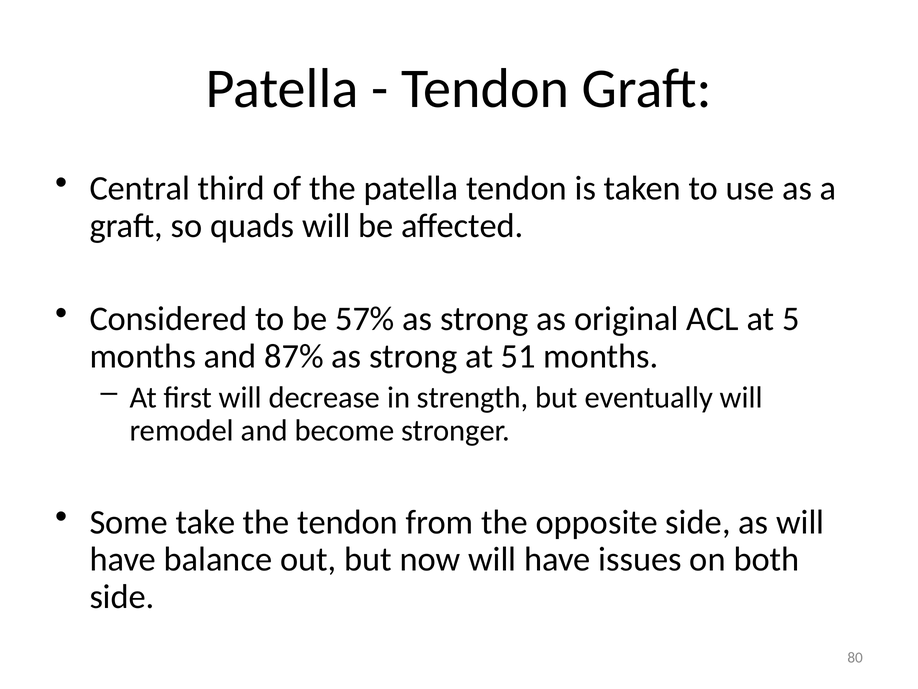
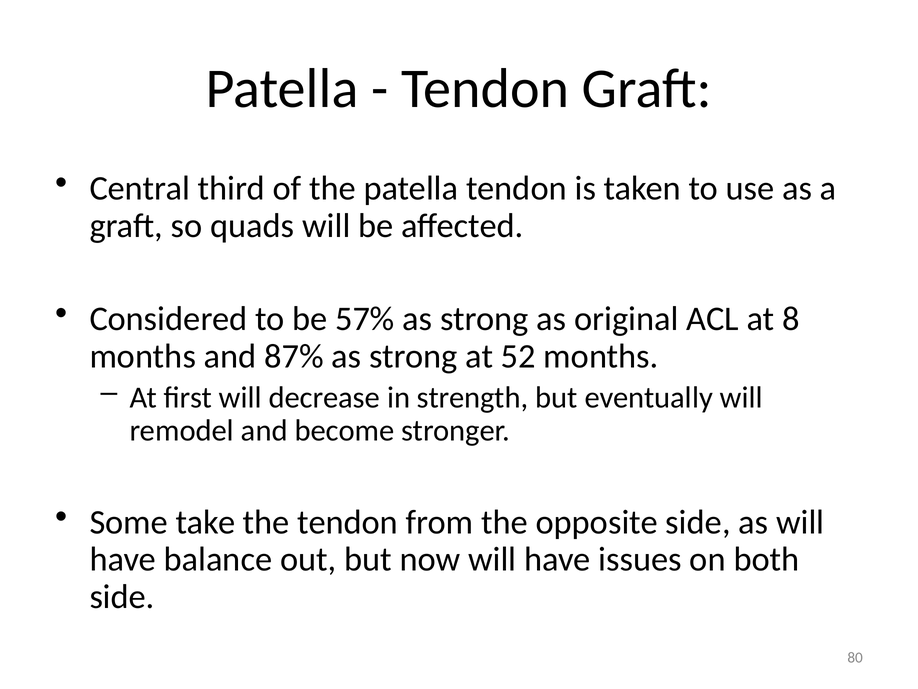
5: 5 -> 8 (791, 319)
51: 51 -> 52 (518, 356)
